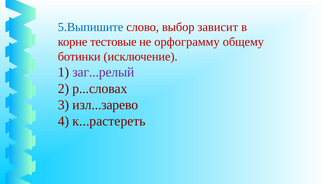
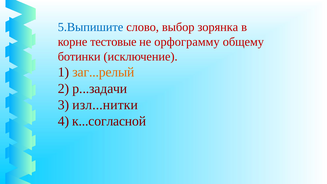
зависит: зависит -> зорянка (218, 27)
заг...релый colour: purple -> orange (103, 72)
р...словах: р...словах -> р...задачи (100, 88)
изл...зарево: изл...зарево -> изл...нитки (105, 105)
к...растереть: к...растереть -> к...согласной (109, 121)
